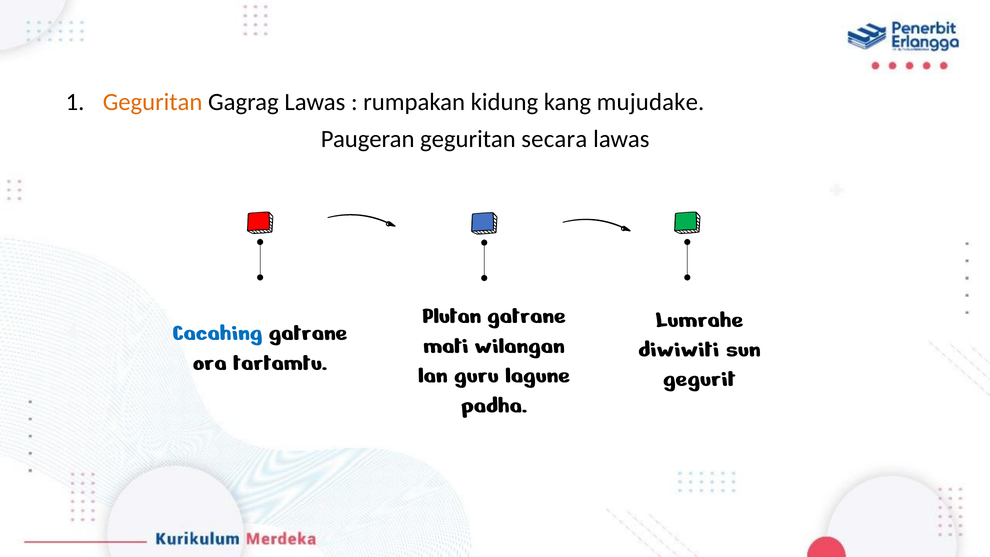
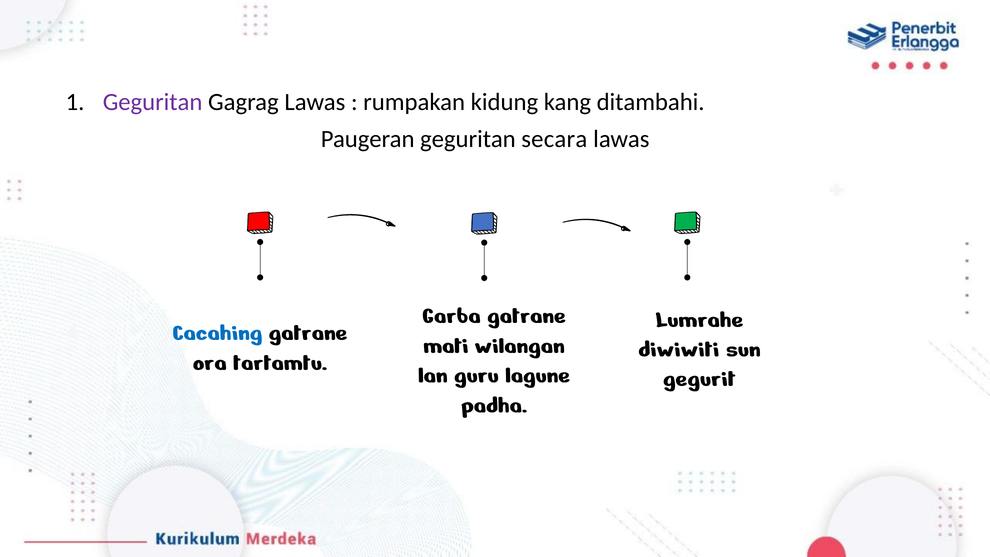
Geguritan colour: orange -> purple (153, 102)
mujudake: mujudake -> ditambahi (651, 102)
Plutan: Plutan -> Garba (451, 315)
